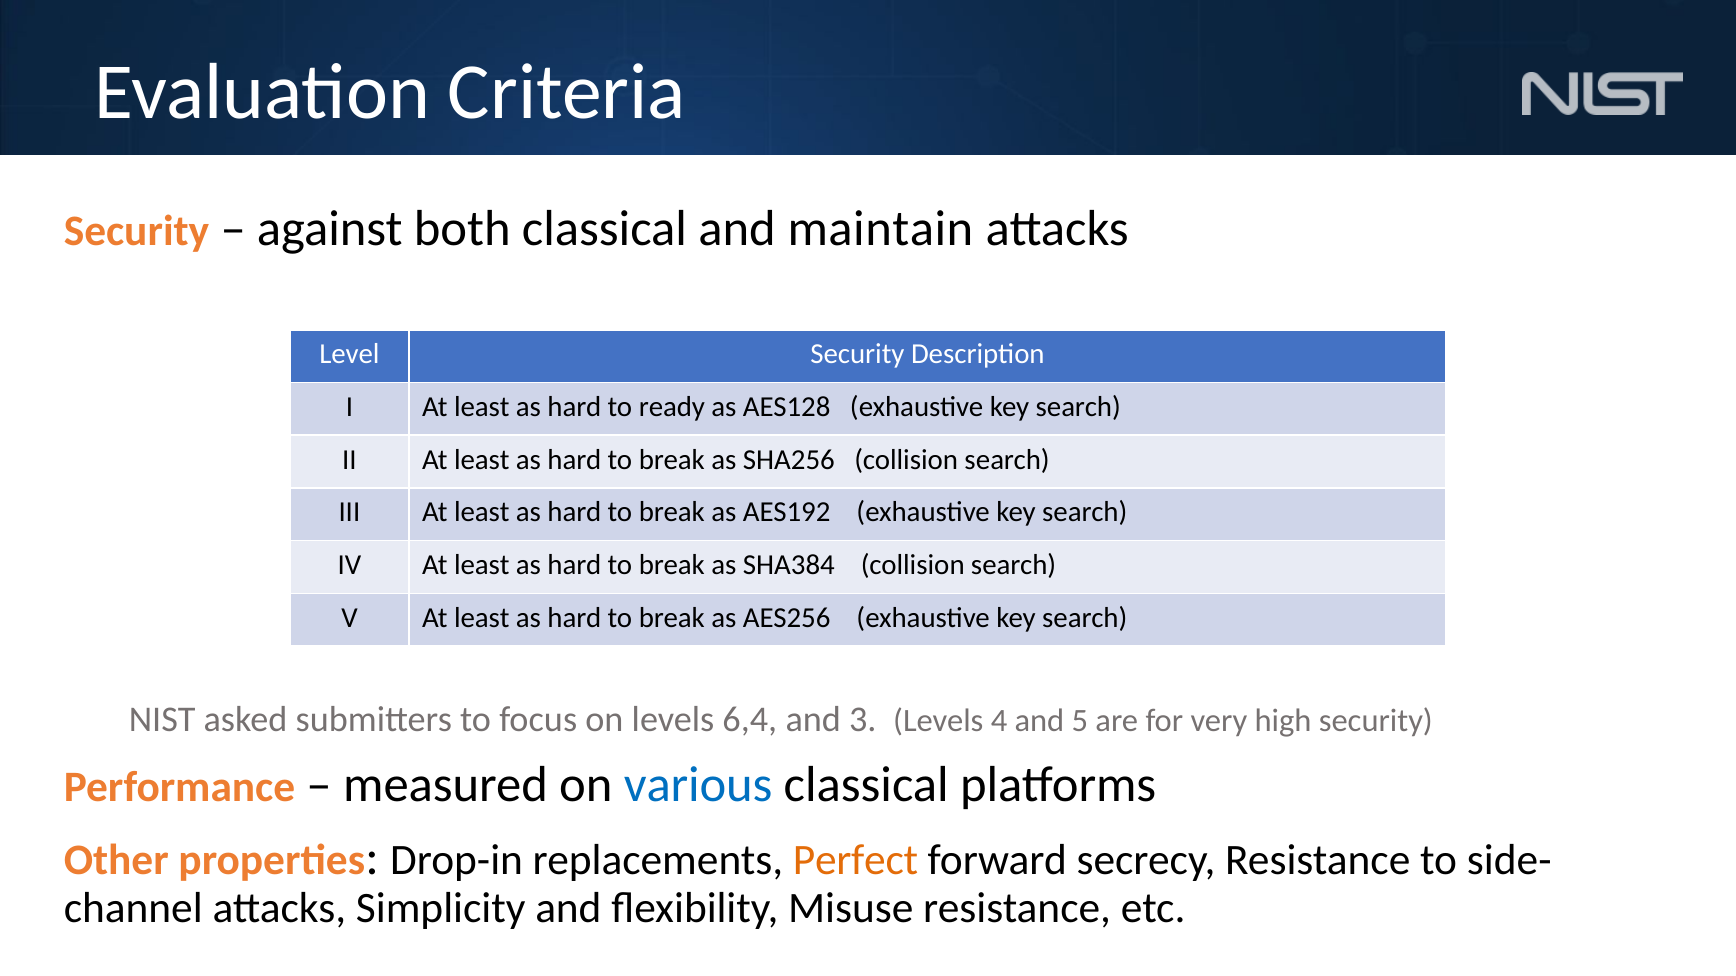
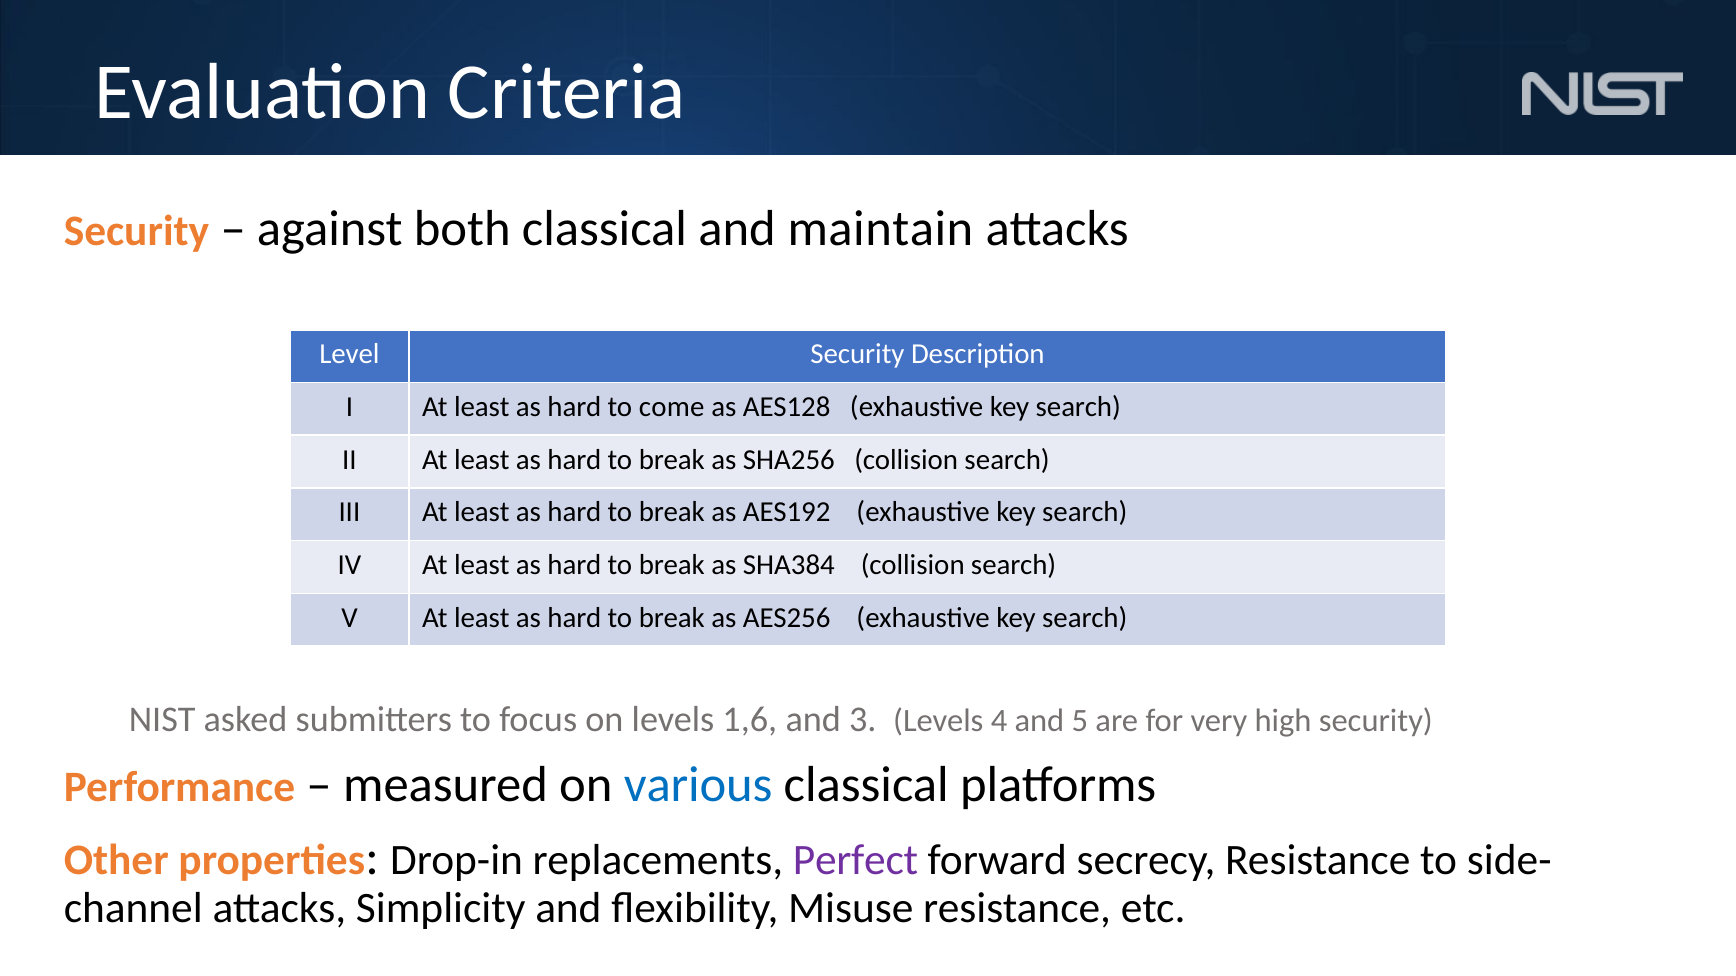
ready: ready -> come (672, 407)
6,4: 6,4 -> 1,6 (750, 720)
Perfect colour: orange -> purple (855, 860)
